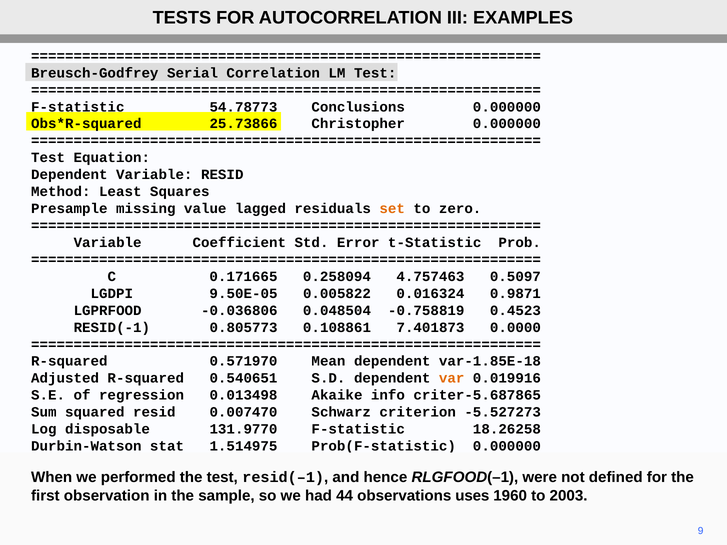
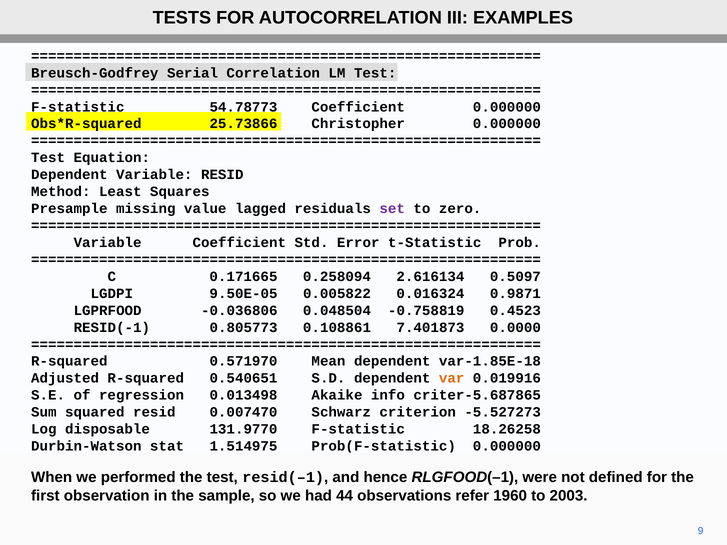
54.78773 Conclusions: Conclusions -> Coefficient (358, 107)
set colour: orange -> purple (392, 209)
4.757463: 4.757463 -> 2.616134 (430, 277)
uses: uses -> refer (472, 496)
